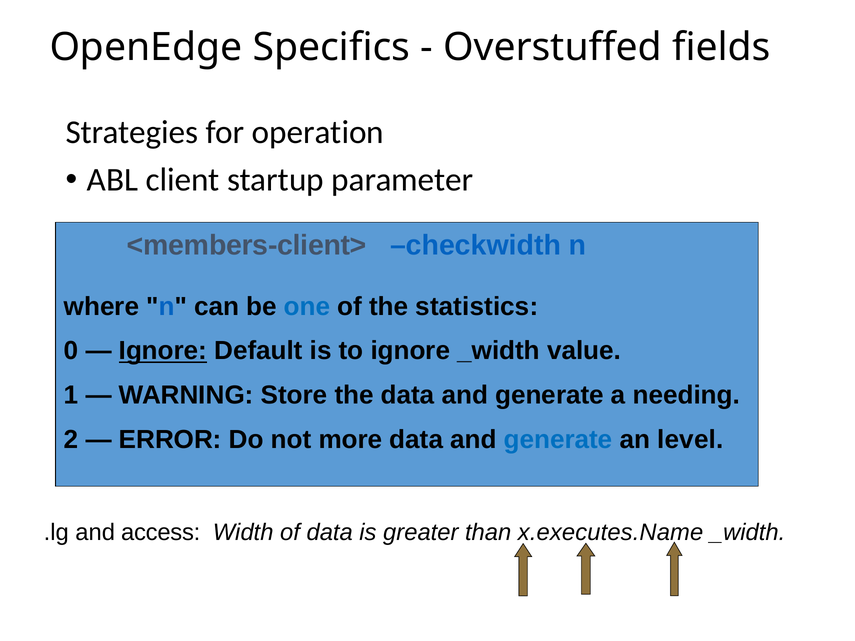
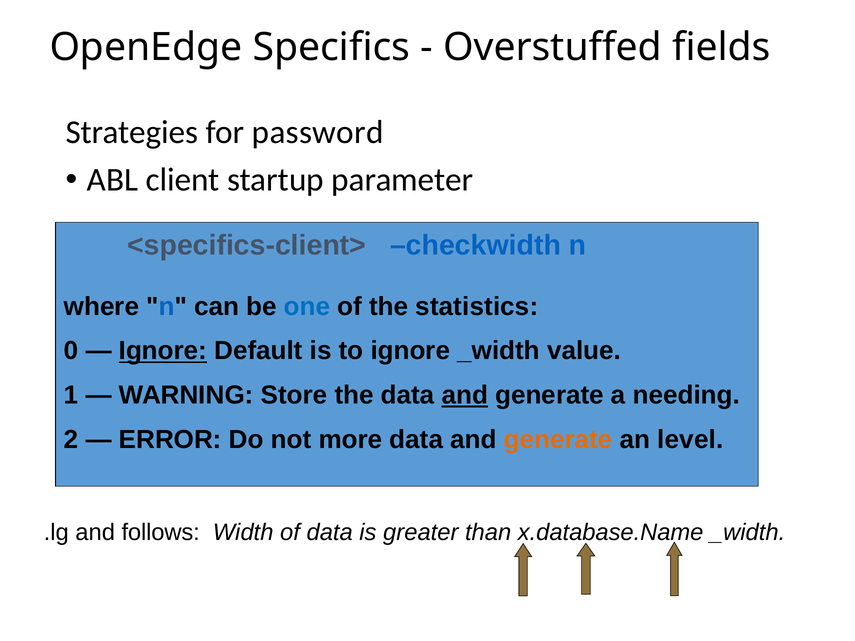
operation: operation -> password (318, 132)
<members-client>: <members-client> -> <specifics-client> (247, 246)
and underline: none -> present (465, 395)
generate colour: blue -> orange (558, 440)
access: access -> follows (161, 533)
x.executes.Name: x.executes.Name -> x.database.Name (611, 533)
